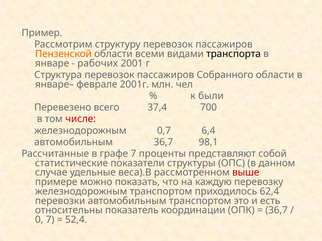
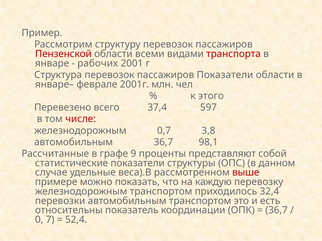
Пензенской colour: orange -> red (63, 54)
транспорта colour: black -> red (234, 54)
пассажиров Собранного: Собранного -> Показатели (225, 75)
были: были -> этого (211, 96)
700: 700 -> 597 (209, 108)
6,4: 6,4 -> 3,8 (208, 131)
графе 7: 7 -> 9 (133, 154)
62,4: 62,4 -> 32,4 (269, 192)
